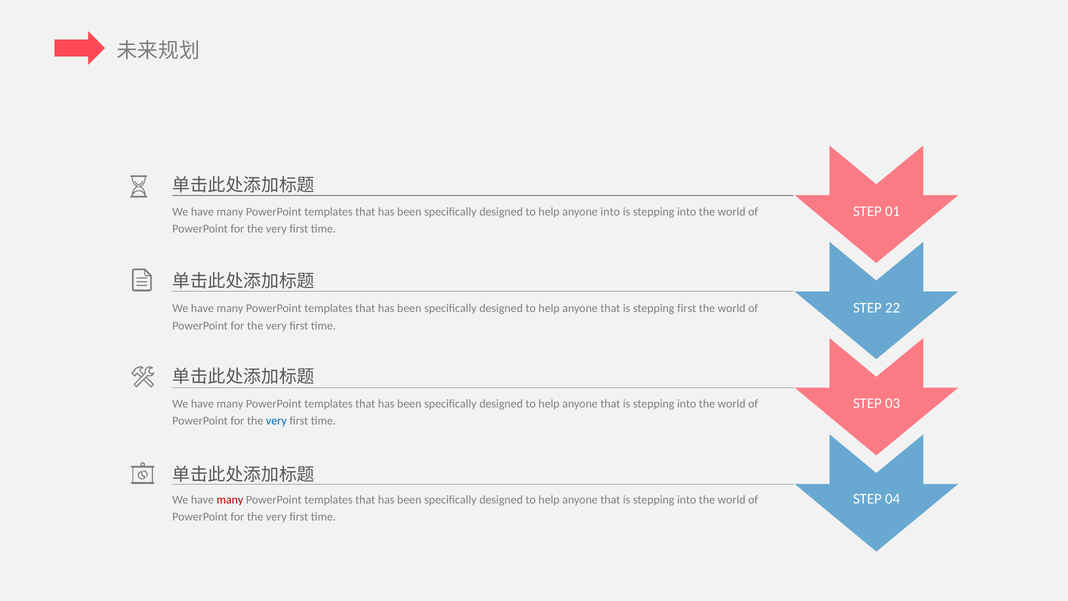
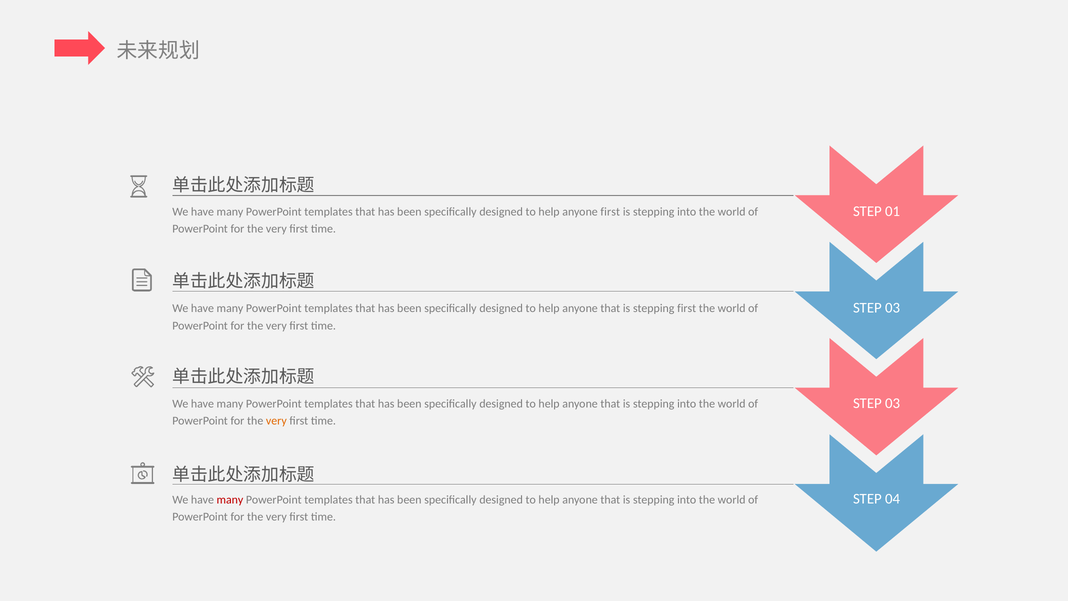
anyone into: into -> first (610, 212)
22: 22 -> 03 (893, 308)
very colour: blue -> orange (276, 421)
